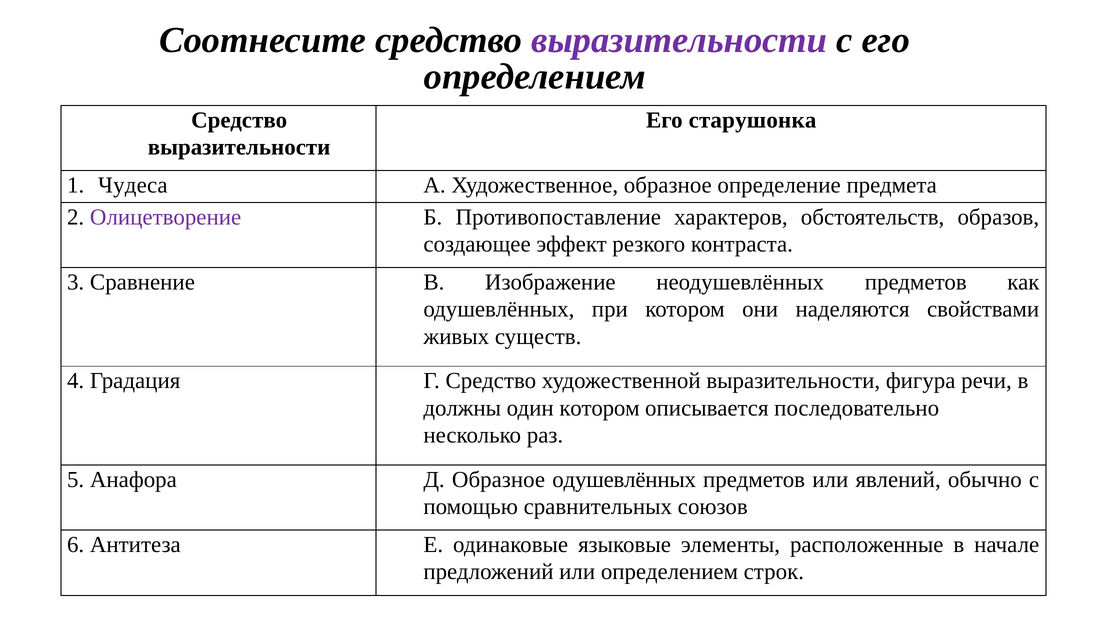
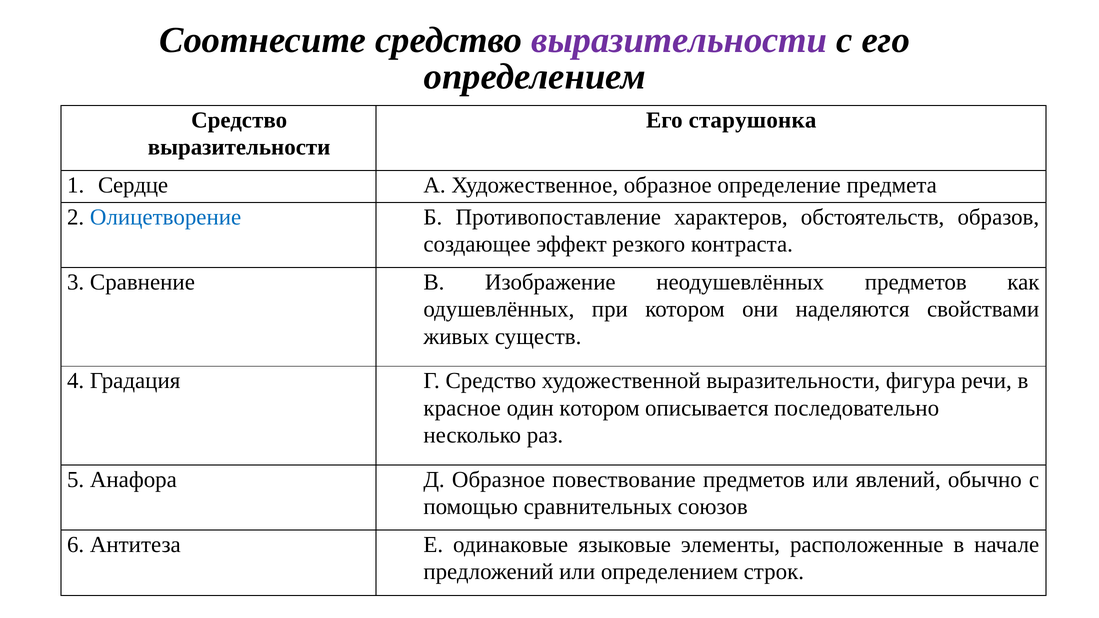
Чудеса: Чудеса -> Сердце (133, 185)
Олицетворение colour: purple -> blue (166, 217)
должны: должны -> красное (462, 408)
Образное одушевлённых: одушевлённых -> повествование (624, 480)
